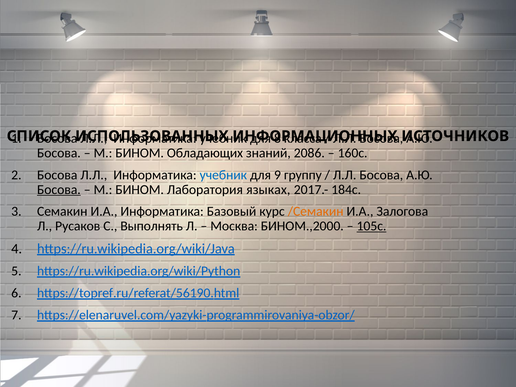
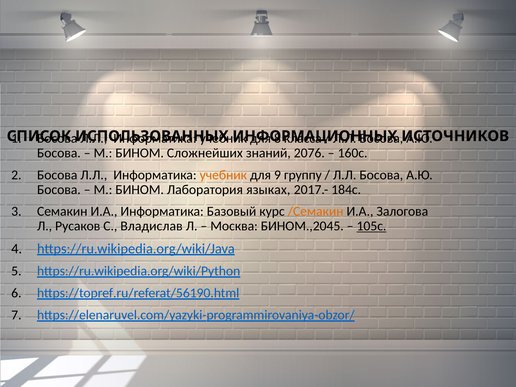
Обладающих: Обладающих -> Сложнейших (205, 153)
2086: 2086 -> 2076 (309, 153)
учебник colour: blue -> orange (223, 175)
Босова underline: present -> none (59, 190)
Выполнять: Выполнять -> Владислав (152, 226)
БИНОМ.,2000: БИНОМ.,2000 -> БИНОМ.,2045 (302, 226)
